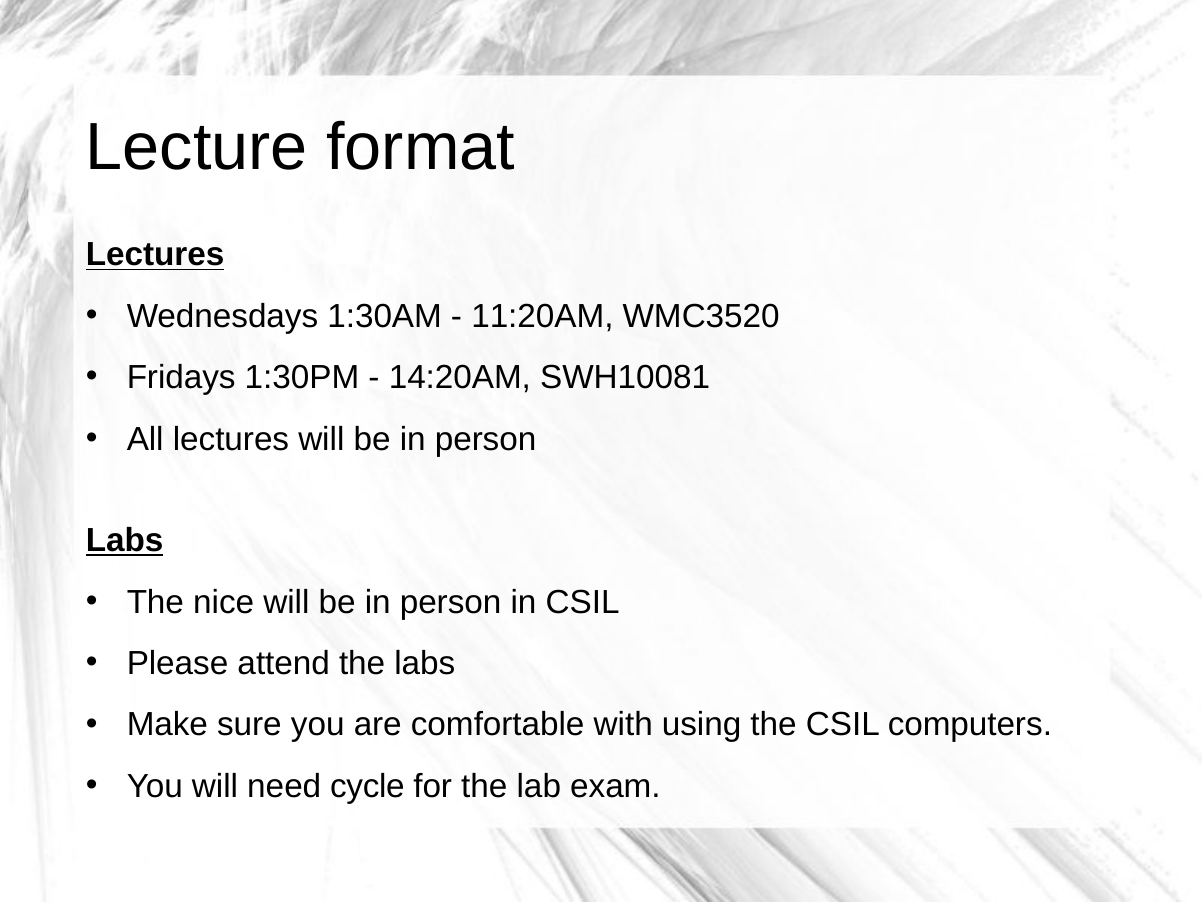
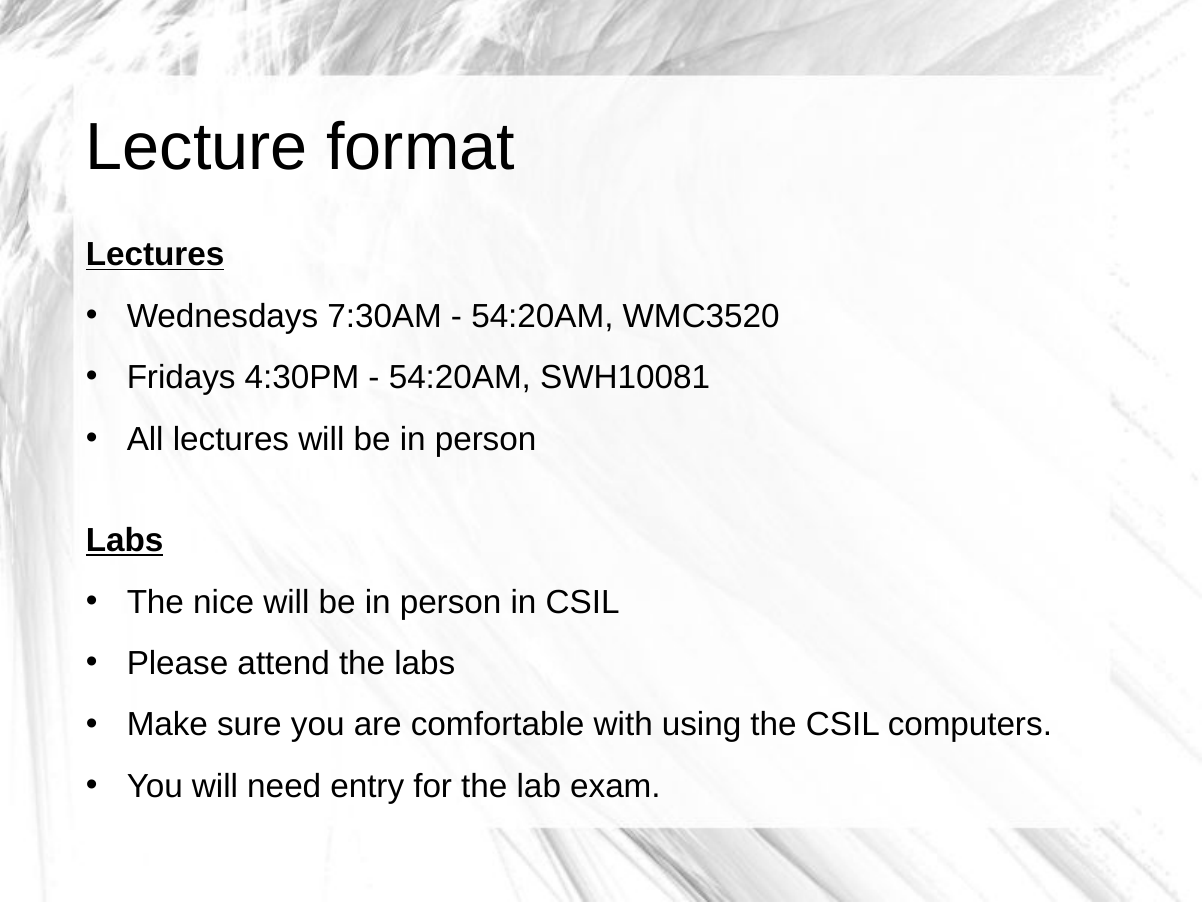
1:30AM: 1:30AM -> 7:30AM (385, 316)
11:20AM: 11:20AM -> 54:20AM (542, 316)
1:30PM: 1:30PM -> 4:30PM (302, 377)
14:20AM: 14:20AM -> 54:20AM (460, 377)
cycle: cycle -> entry (367, 786)
